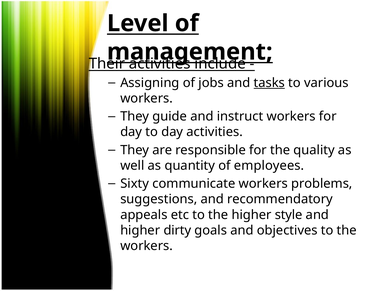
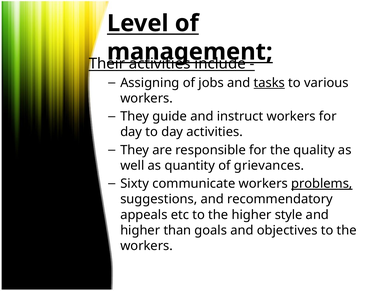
employees: employees -> grievances (269, 166)
problems underline: none -> present (322, 184)
dirty: dirty -> than (177, 230)
